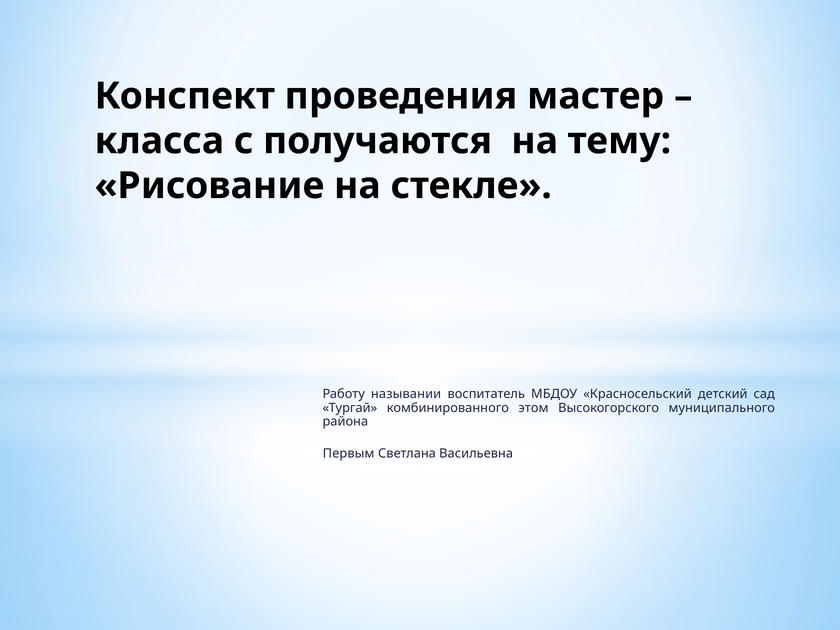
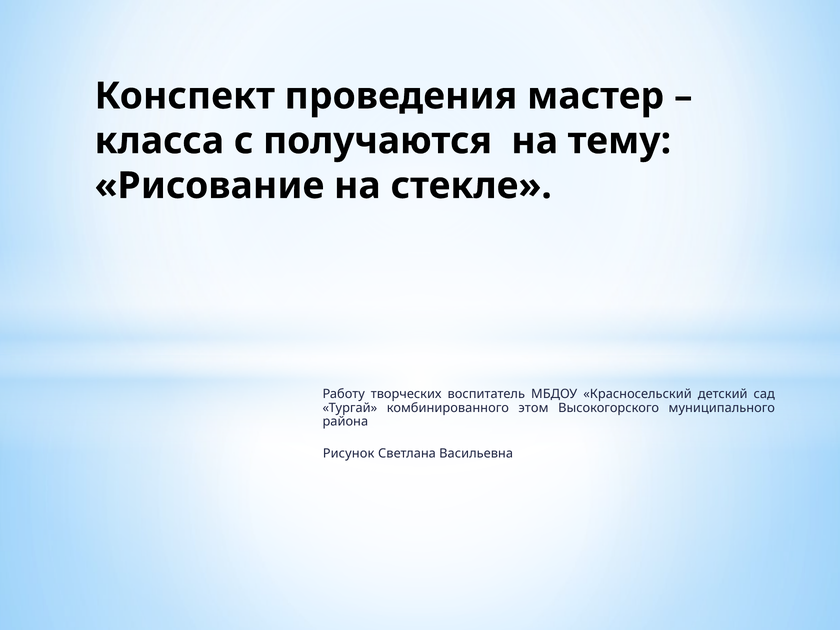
назывании: назывании -> творческих (406, 394)
Первым: Первым -> Рисунок (349, 454)
